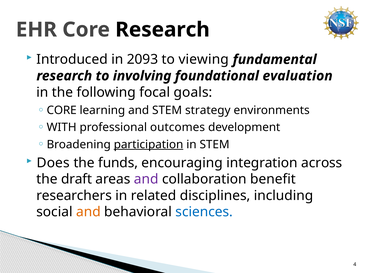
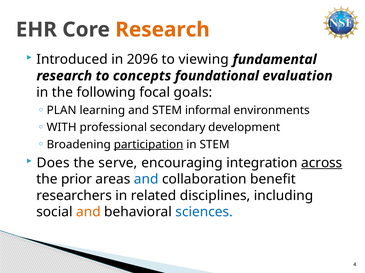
Research colour: black -> orange (163, 30)
2093: 2093 -> 2096 (142, 60)
involving: involving -> concepts (142, 76)
CORE: CORE -> PLAN (62, 111)
strategy: strategy -> informal (208, 111)
outcomes: outcomes -> secondary (178, 128)
funds: funds -> serve (118, 163)
across underline: none -> present (322, 163)
draft: draft -> prior (77, 180)
and colour: purple -> blue (146, 180)
